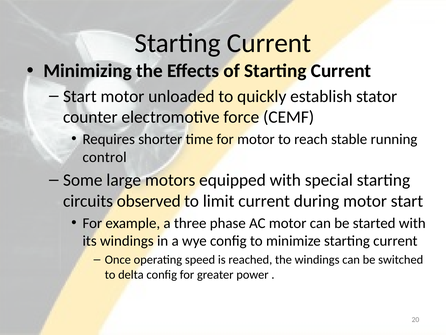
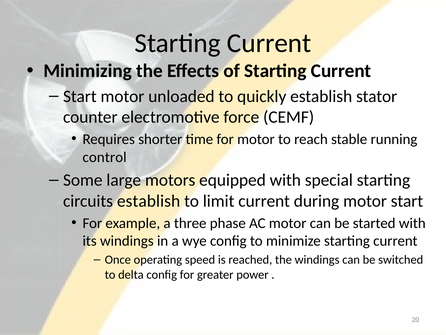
circuits observed: observed -> establish (149, 201)
